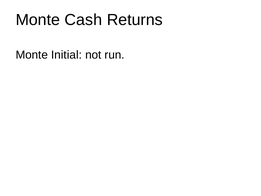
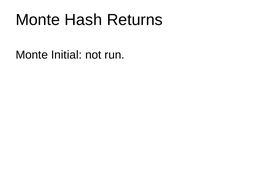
Cash: Cash -> Hash (83, 20)
